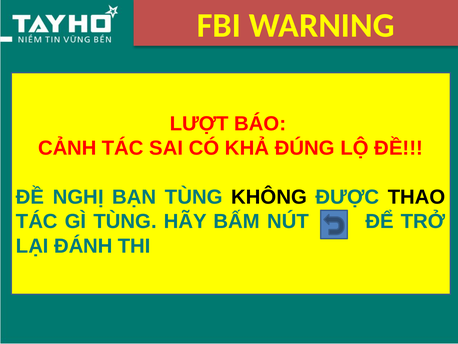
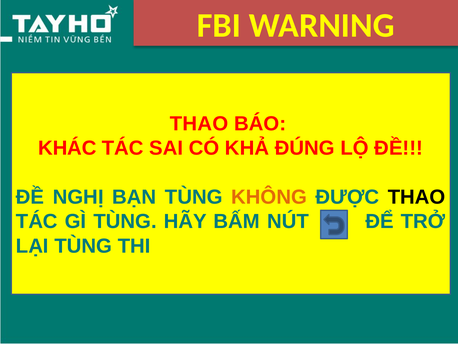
LƯỢT: LƯỢT -> THAO (199, 124)
CẢNH: CẢNH -> KHÁC (67, 148)
KHÔNG colour: black -> orange (269, 197)
LẠI ĐÁNH: ĐÁNH -> TÙNG (83, 246)
